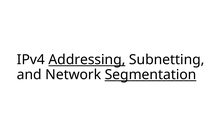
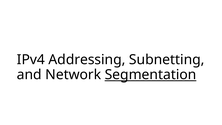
Addressing underline: present -> none (87, 60)
